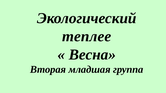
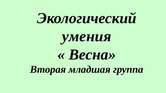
теплее: теплее -> умения (87, 36)
